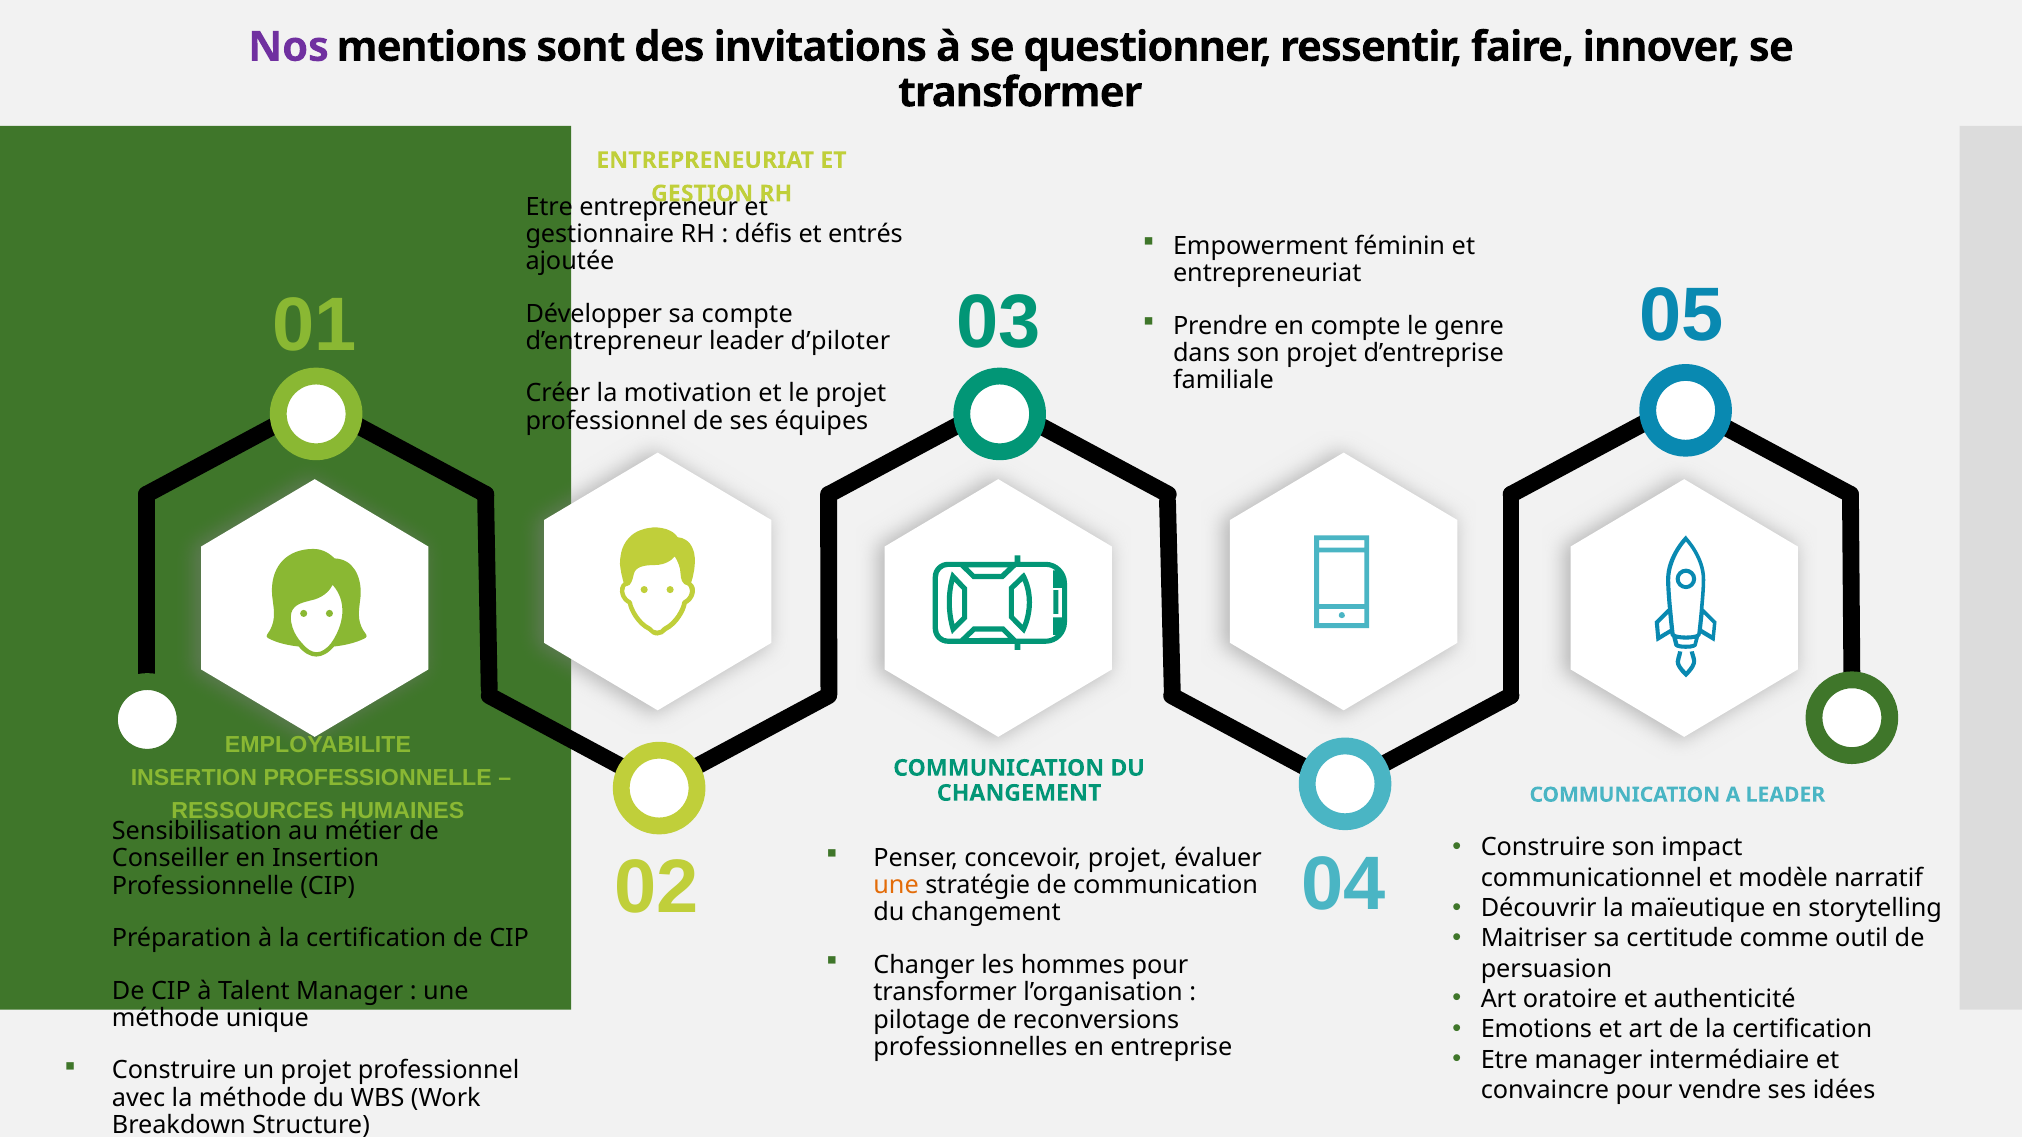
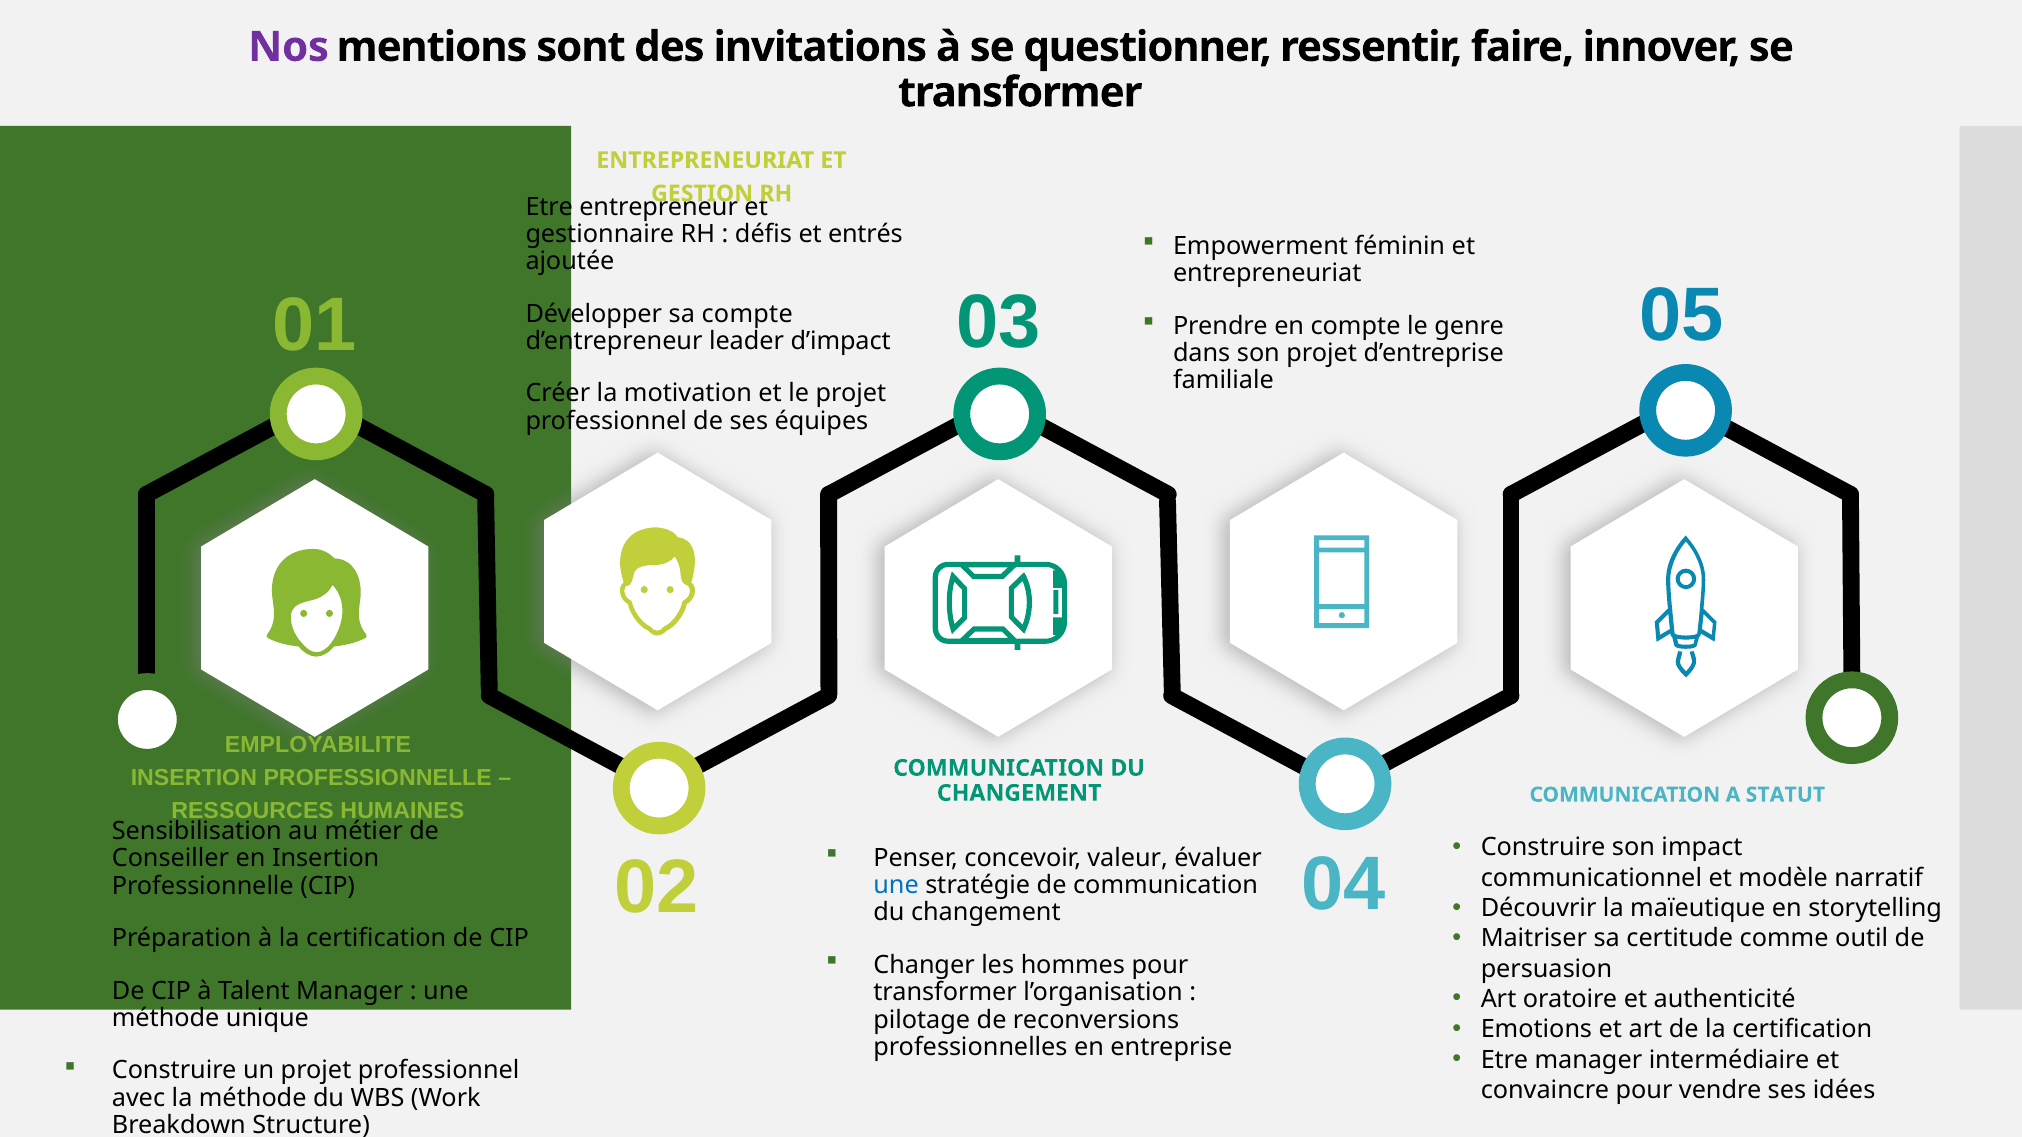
d’piloter: d’piloter -> d’impact (841, 341)
A LEADER: LEADER -> STATUT (1785, 795)
concevoir projet: projet -> valeur (1128, 858)
une colour: orange -> blue (896, 886)
